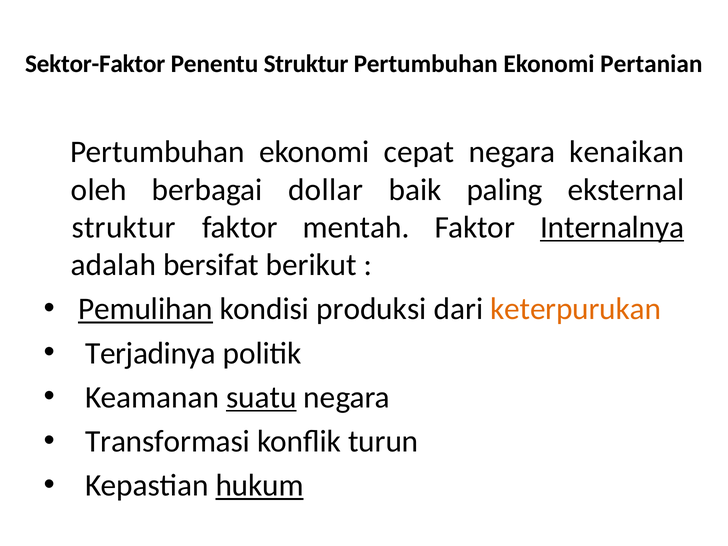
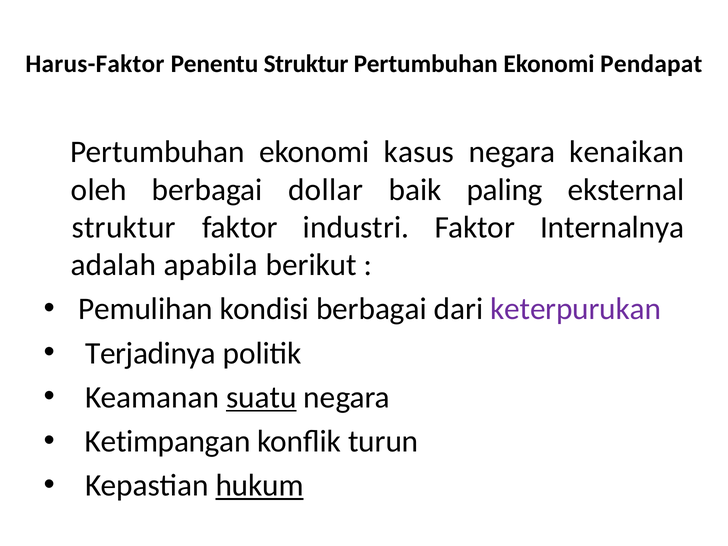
Sektor-Faktor: Sektor-Faktor -> Harus-Faktor (95, 64)
Pertanian: Pertanian -> Pendapat (651, 64)
cepat: cepat -> kasus (419, 152)
mentah: mentah -> industri (356, 227)
Internalnya underline: present -> none (612, 227)
bersifat: bersifat -> apabila (211, 265)
Pemulihan underline: present -> none (145, 309)
kondisi produksi: produksi -> berbagai (371, 309)
keterpurukan colour: orange -> purple (576, 309)
Transformasi: Transformasi -> Ketimpangan (168, 441)
